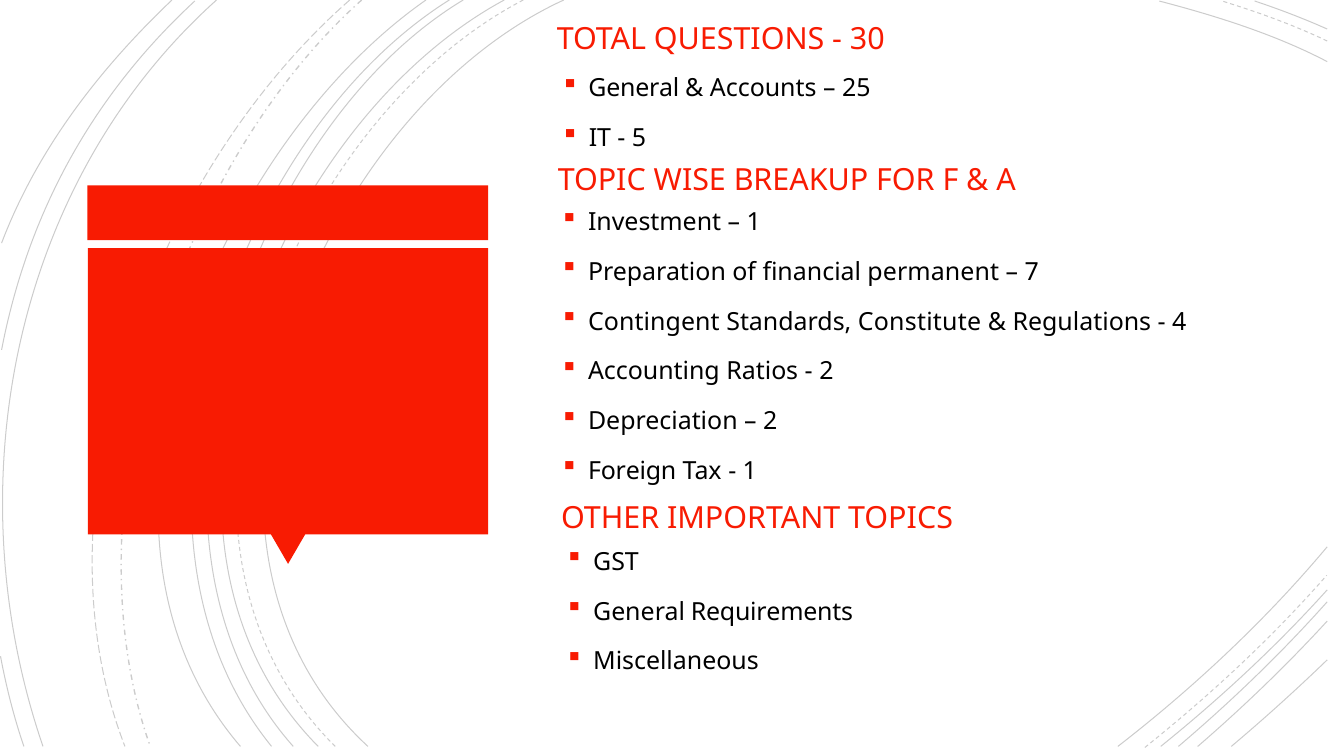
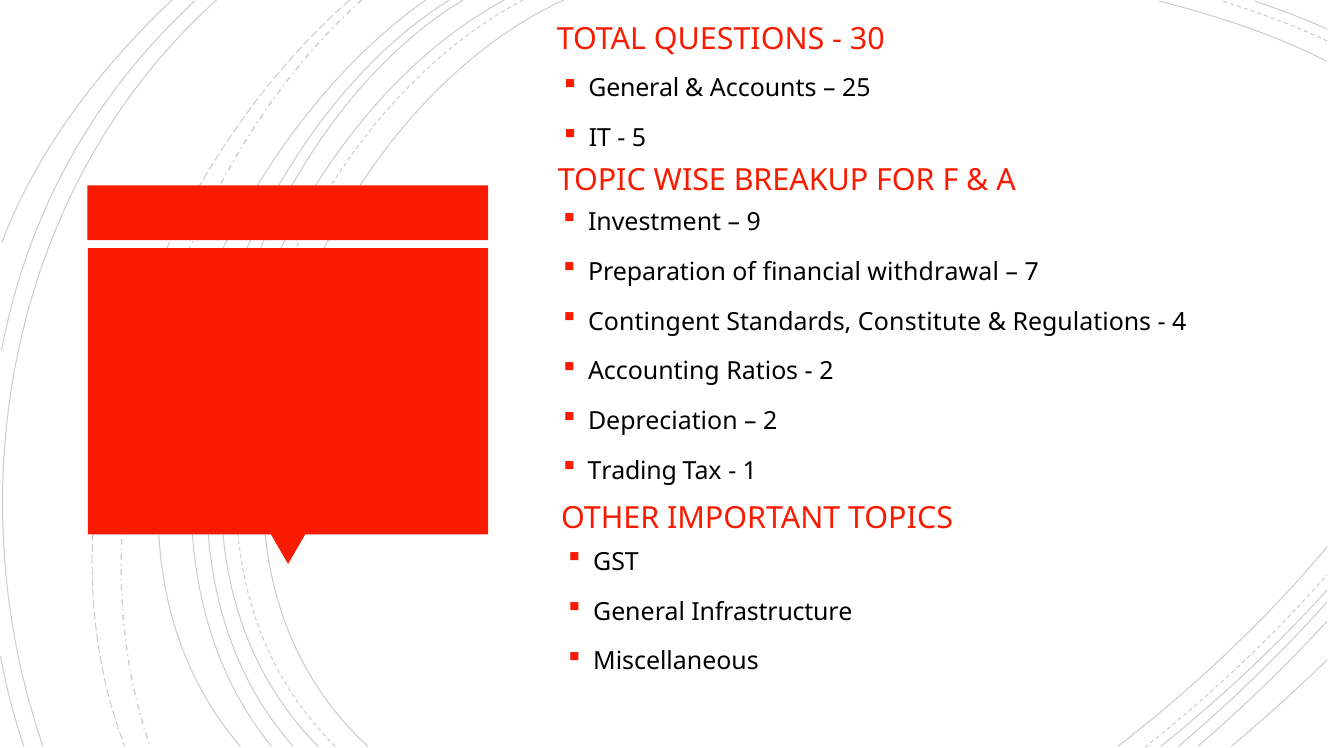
1: 1 -> 9 (754, 222)
permanent: permanent -> withdrawal (933, 272)
Foreign: Foreign -> Trading (632, 471)
Requirements: Requirements -> Infrastructure (772, 612)
